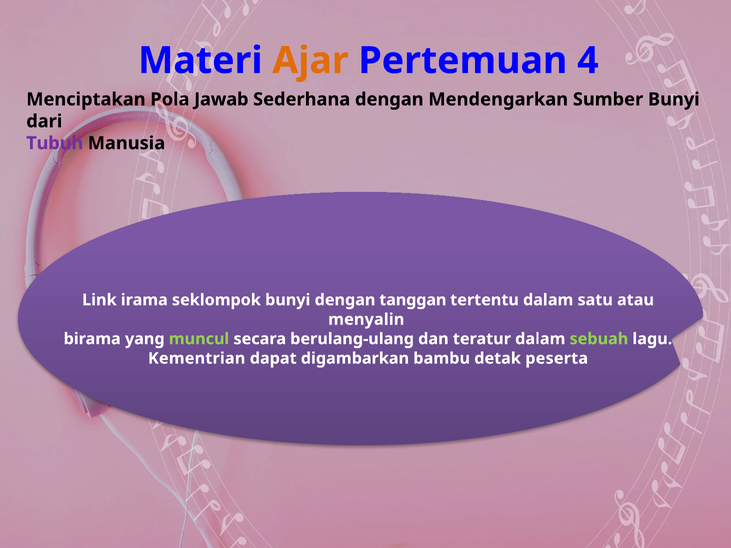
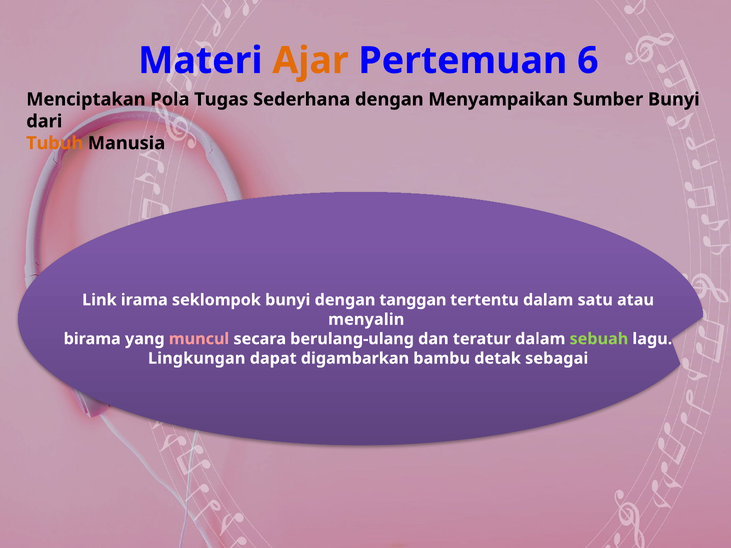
4: 4 -> 6 (588, 61)
Jawab: Jawab -> Tugas (221, 99)
Mendengarkan: Mendengarkan -> Menyampaikan (498, 99)
Tubuh colour: purple -> orange (55, 143)
muncul colour: light green -> pink (199, 339)
Kementrian: Kementrian -> Lingkungan (197, 359)
peserta: peserta -> sebagai (557, 359)
